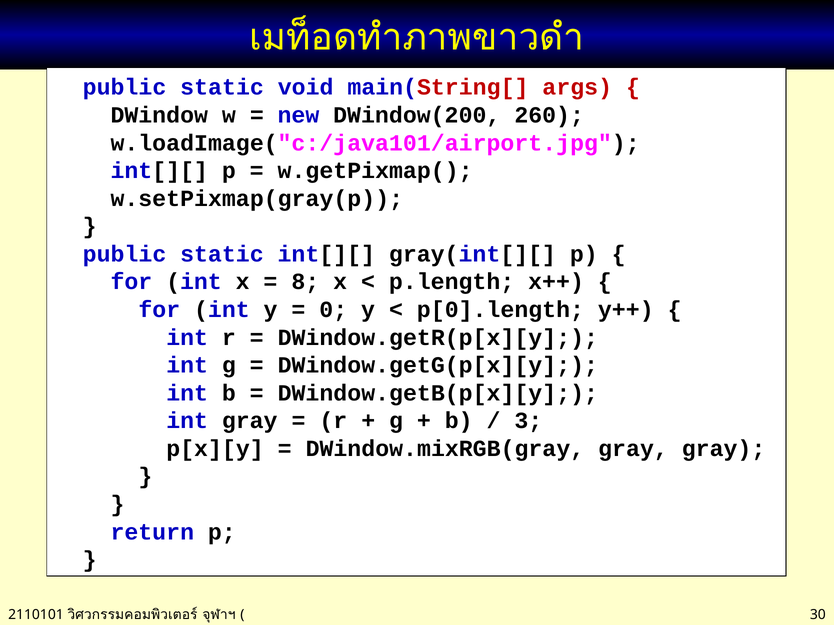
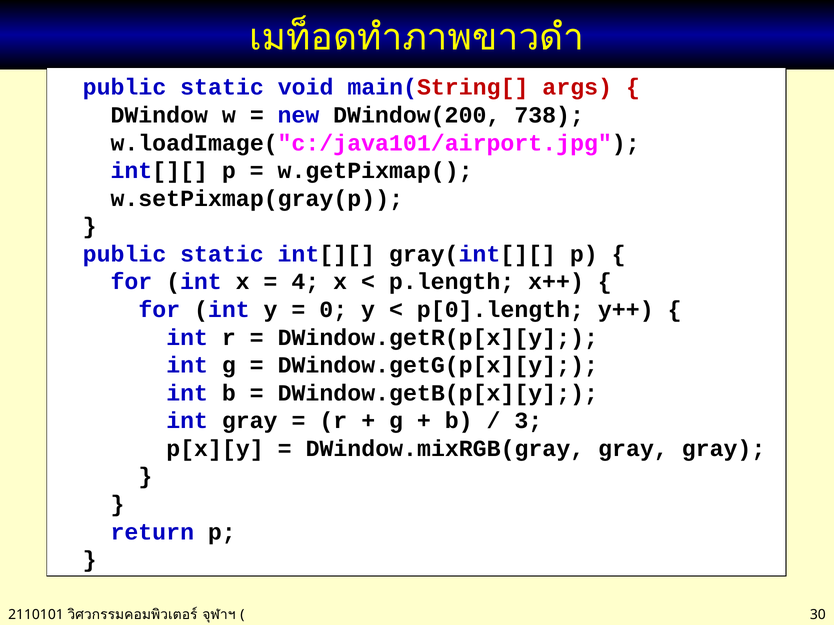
260: 260 -> 738 (549, 115)
8: 8 -> 4 (305, 282)
